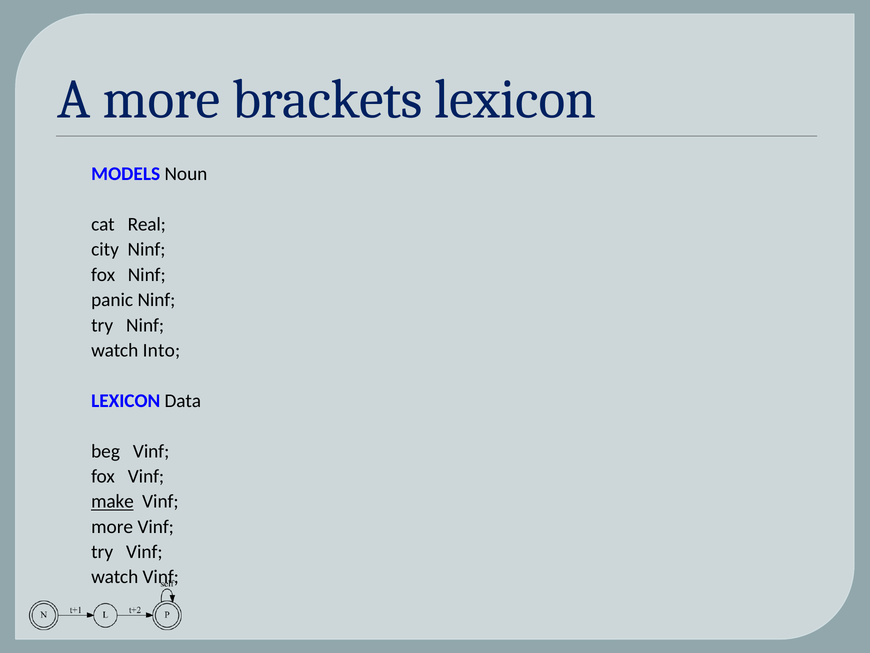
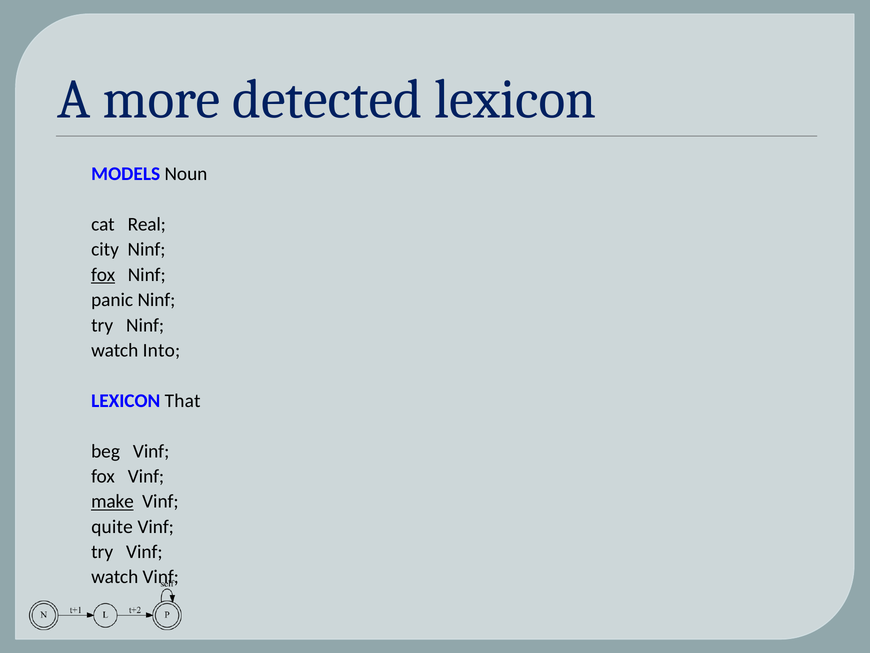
brackets: brackets -> detected (327, 99)
fox underline: none -> present (103, 275)
Data: Data -> That (183, 400)
more: more -> quite (112, 526)
